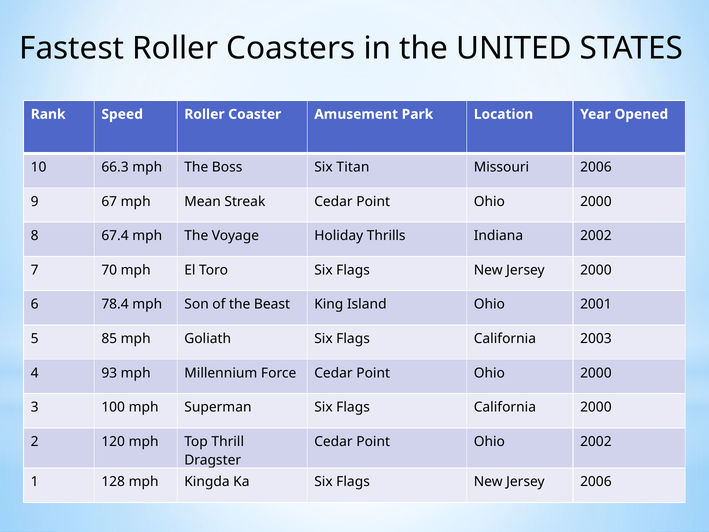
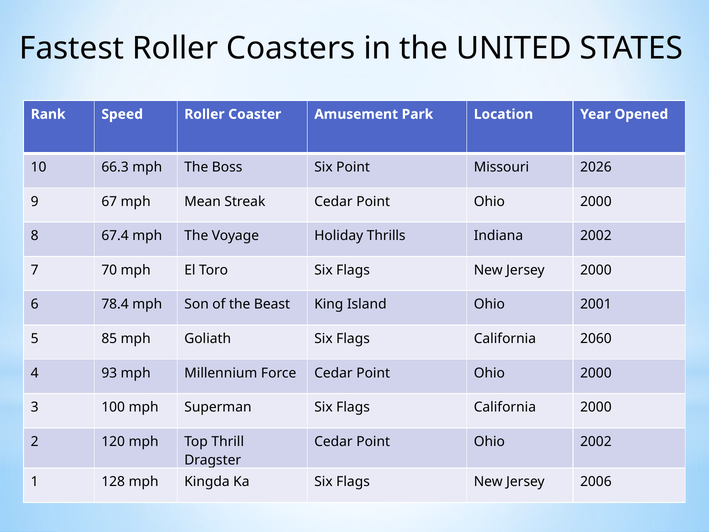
Six Titan: Titan -> Point (353, 167)
Missouri 2006: 2006 -> 2026 (596, 167)
2003: 2003 -> 2060 (596, 339)
